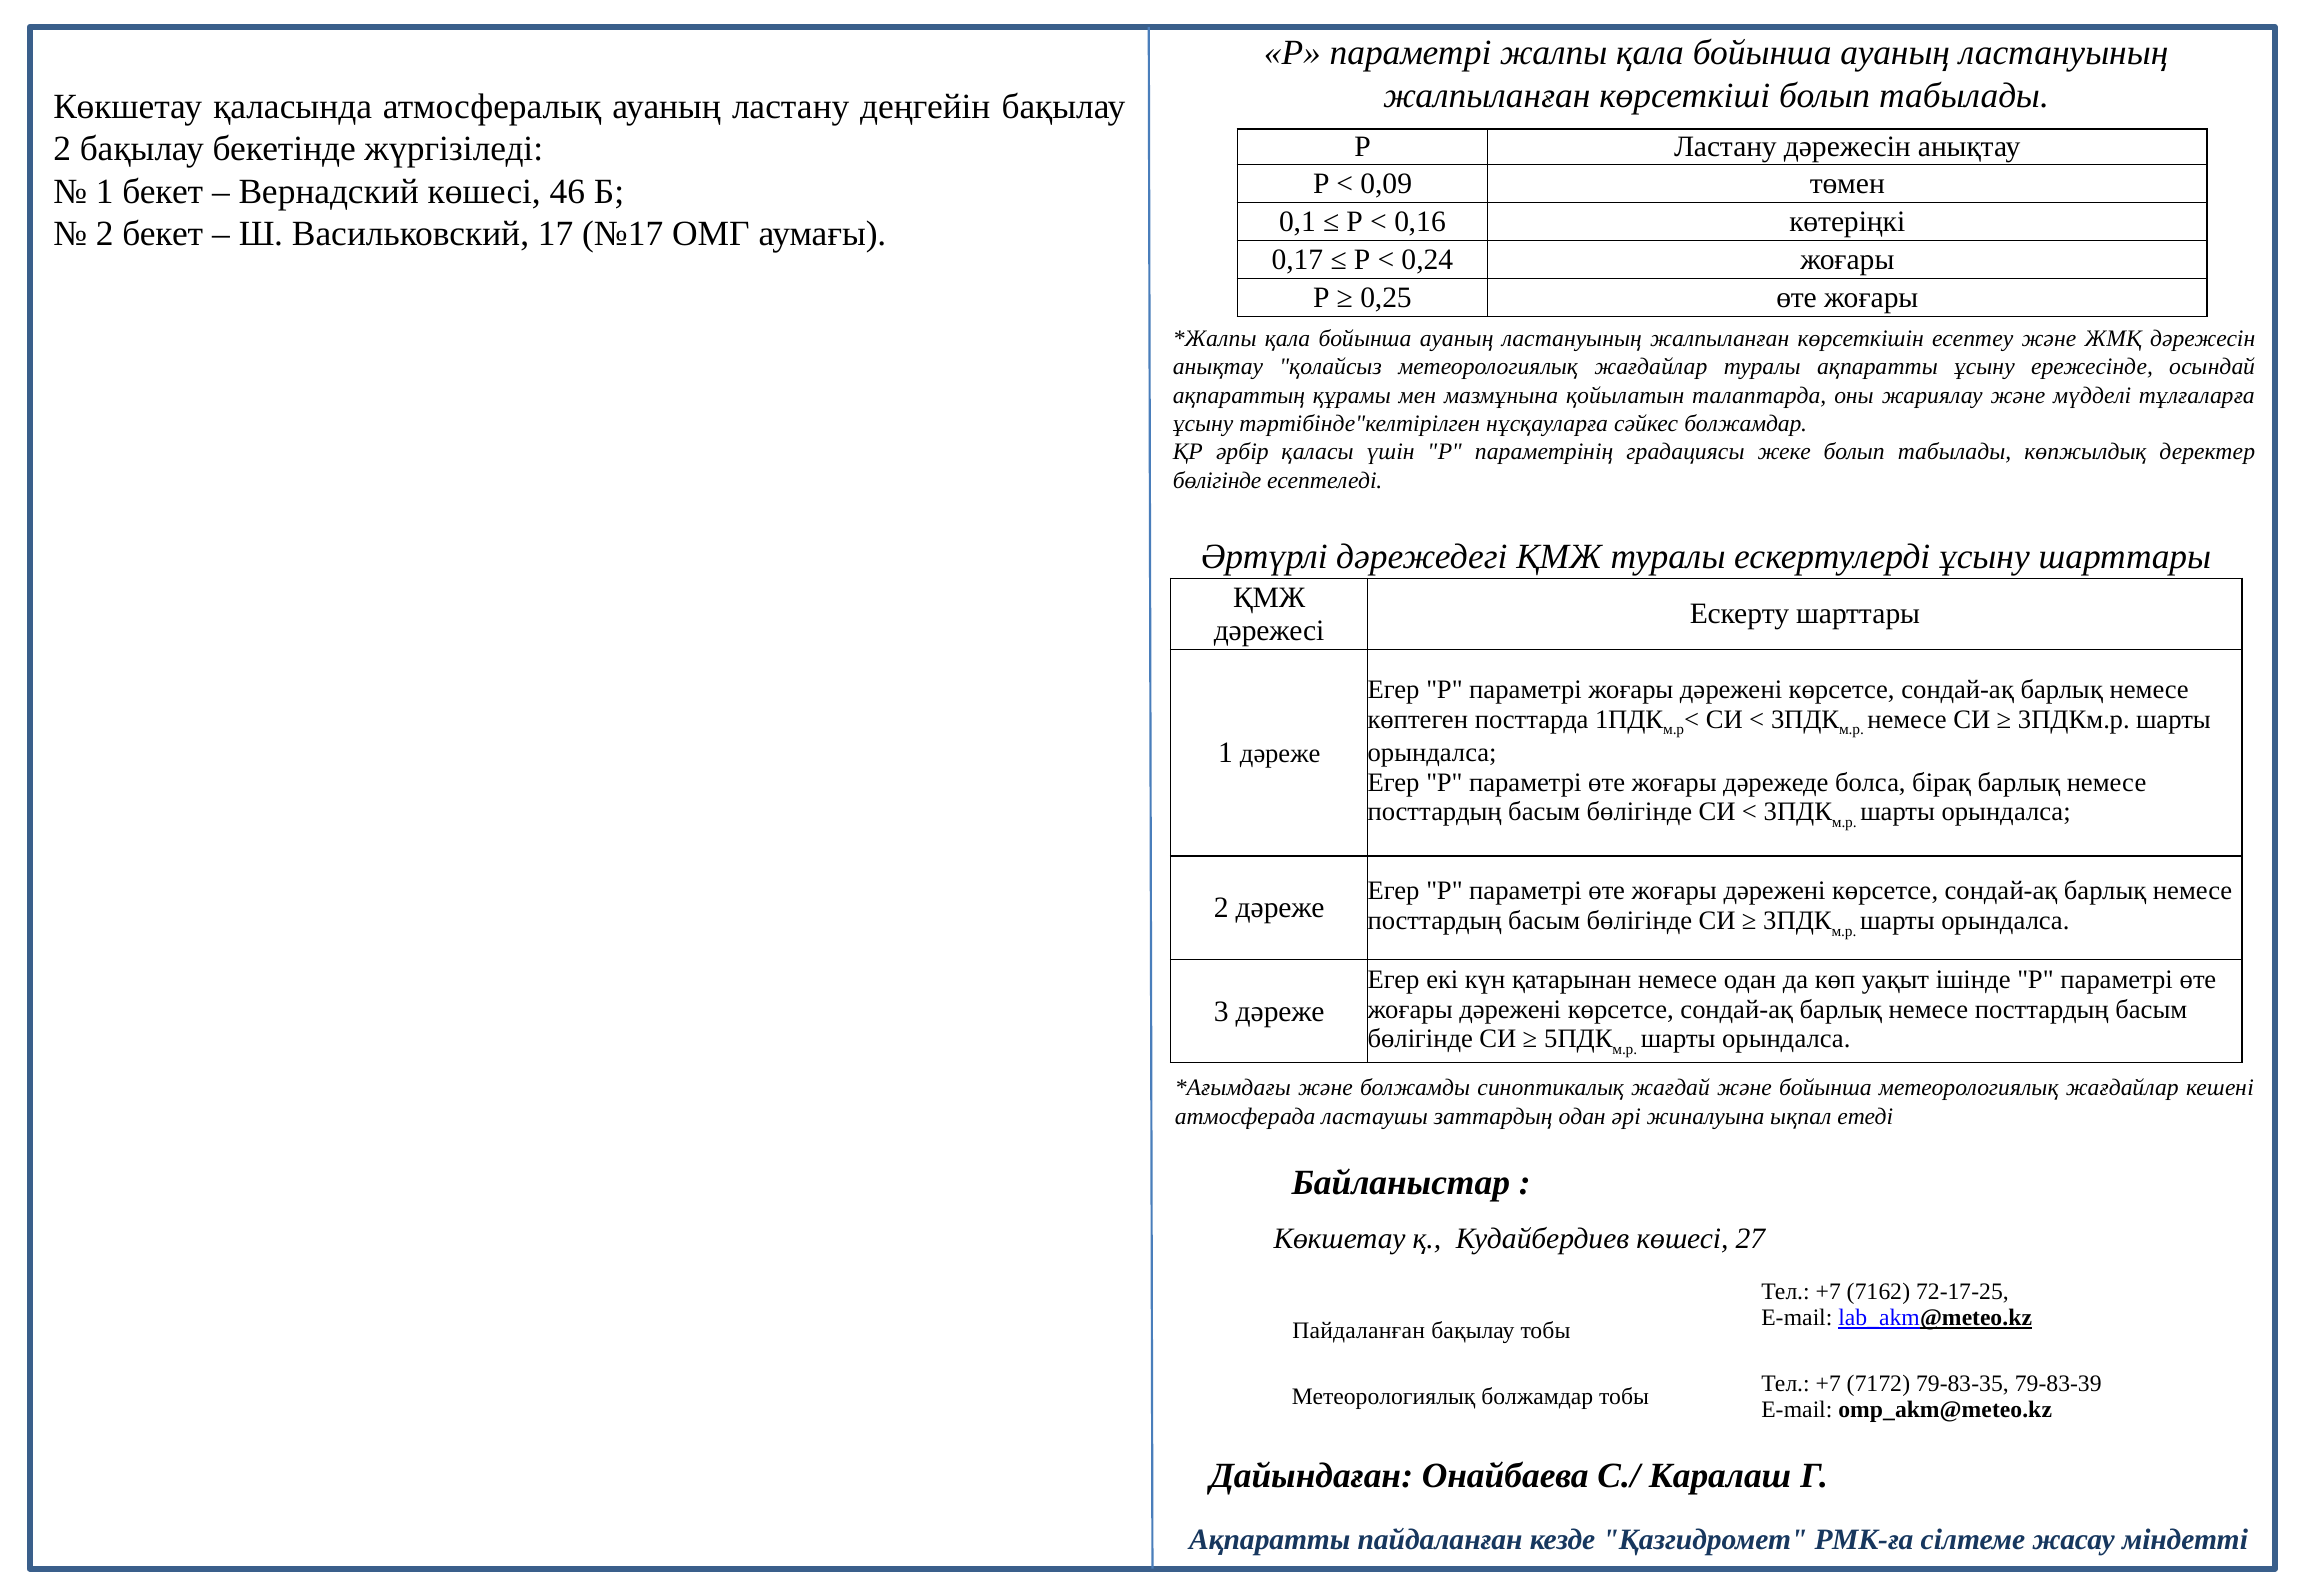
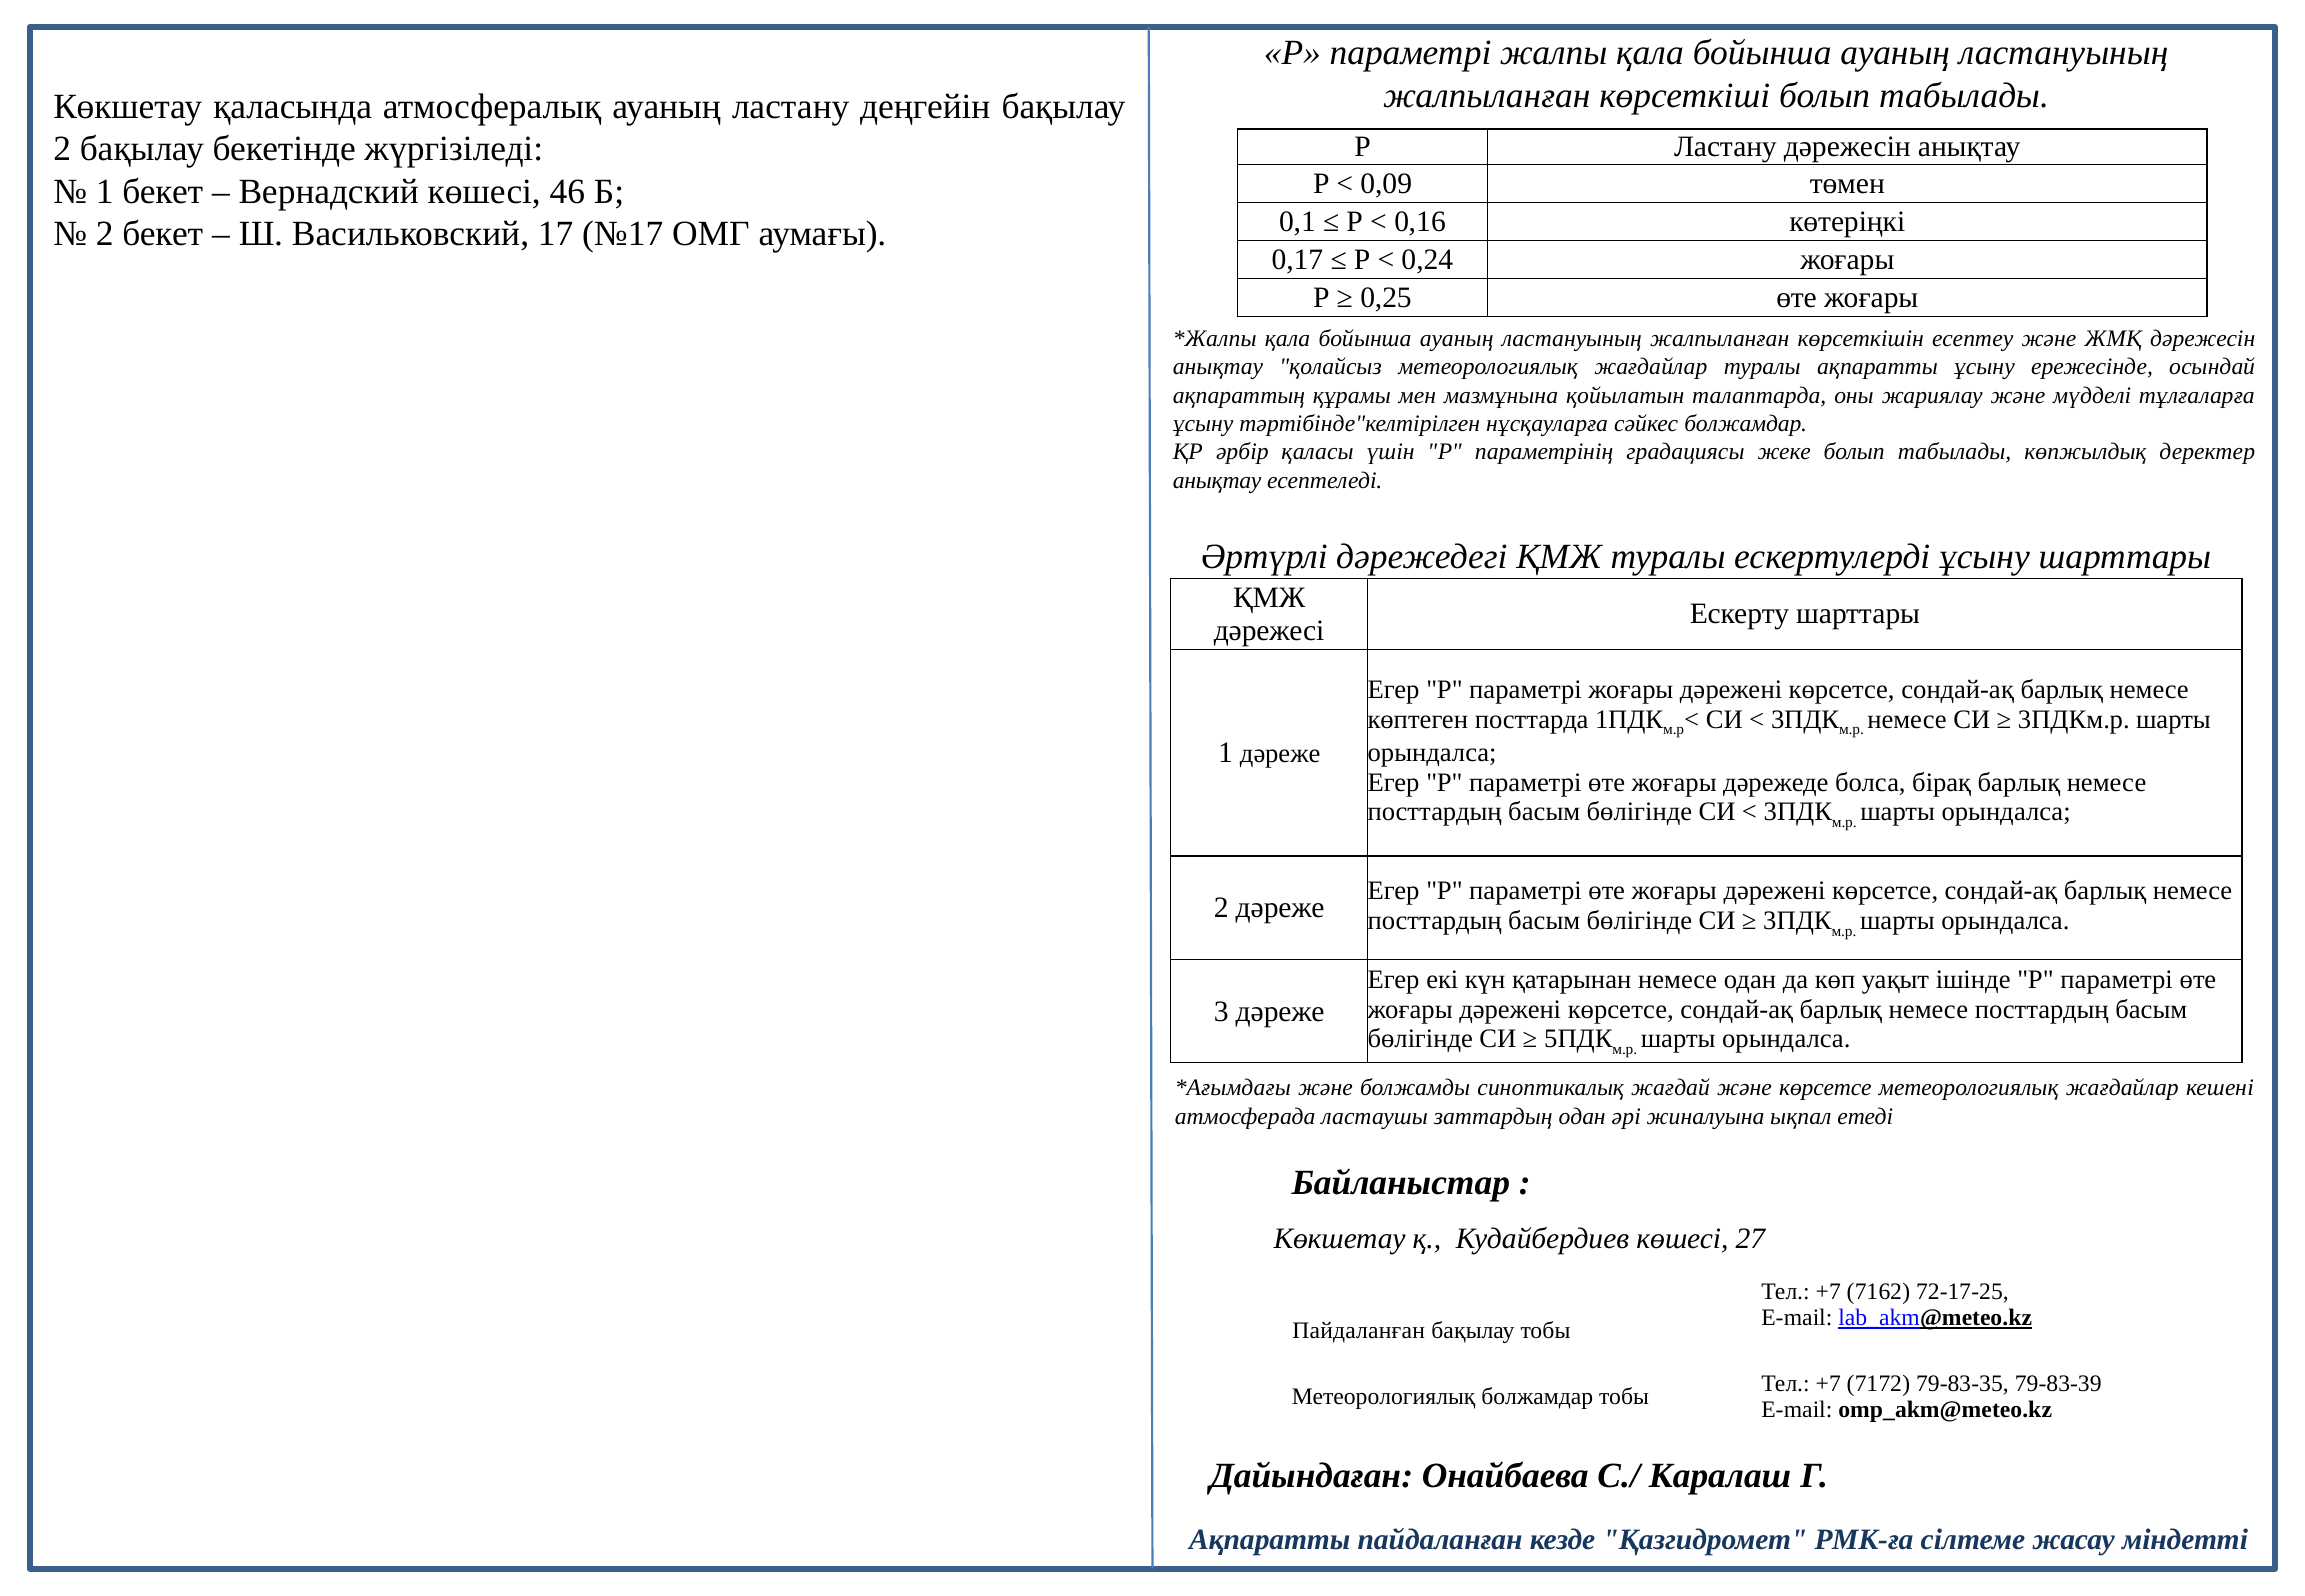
бөлігінде: бөлігінде -> анықтау (1217, 480)
және бойынша: бойынша -> көрсетсе (1825, 1088)
